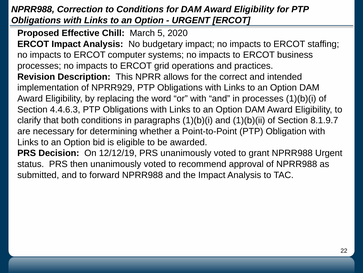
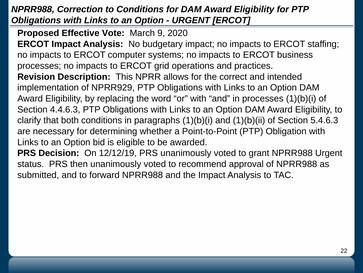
Chill: Chill -> Vote (113, 33)
5: 5 -> 9 (161, 33)
8.1.9.7: 8.1.9.7 -> 5.4.6.3 (324, 120)
